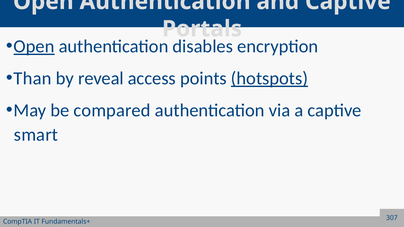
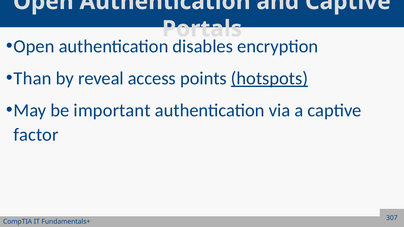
Open underline: present -> none (34, 46)
compared: compared -> important (112, 110)
smart: smart -> factor (36, 135)
